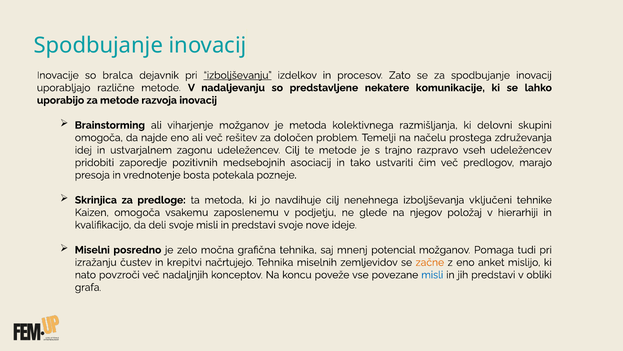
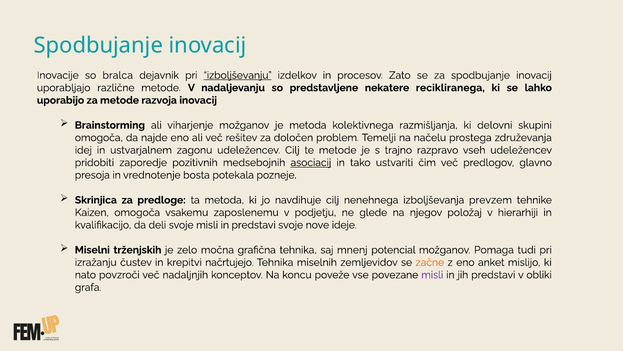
komunikacije: komunikacije -> recikliranega (450, 88)
asociacij underline: none -> present (311, 162)
marajo: marajo -> glavno (536, 162)
vključeni: vključeni -> prevzem (490, 200)
posredno: posredno -> trženjskih (137, 250)
misli colour: blue -> purple (432, 274)
